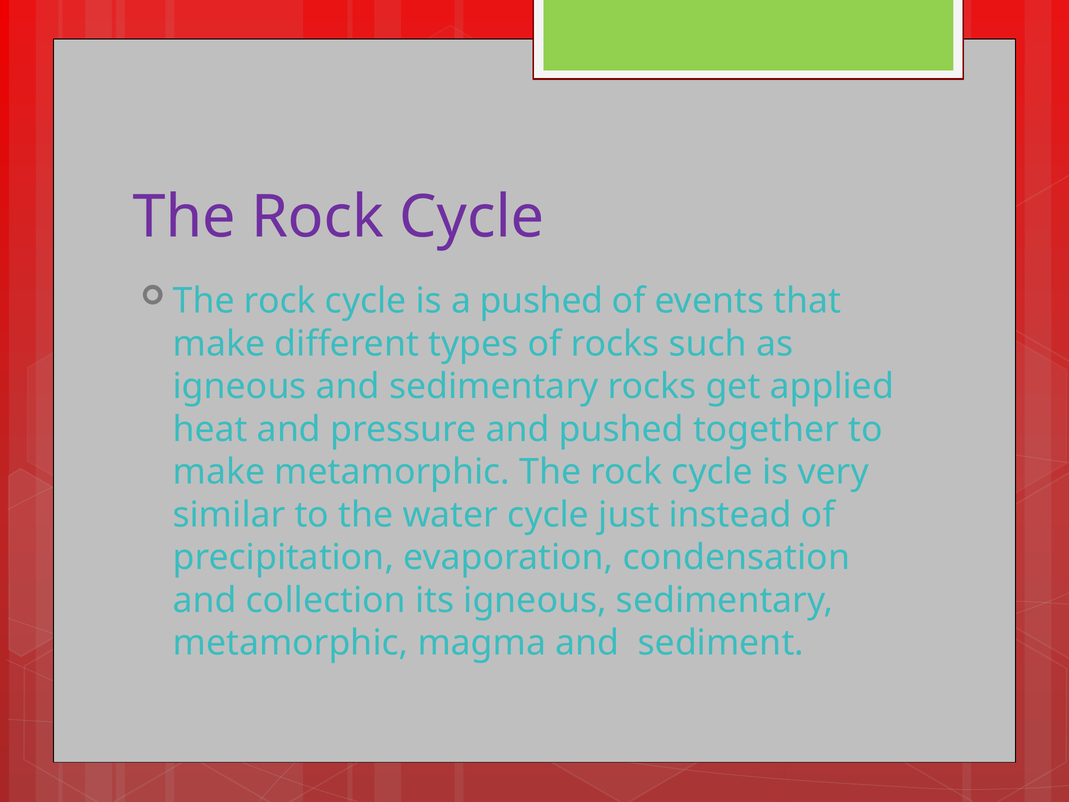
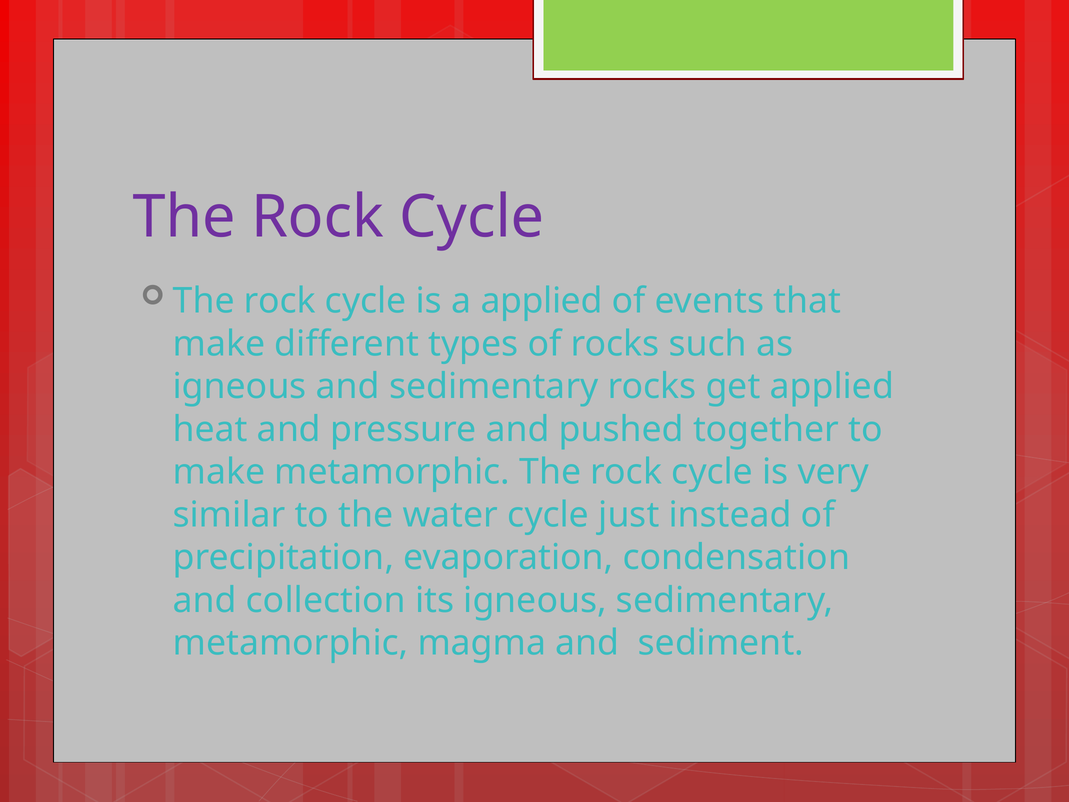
a pushed: pushed -> applied (542, 301)
